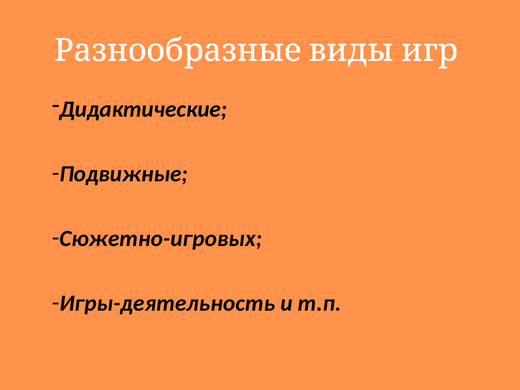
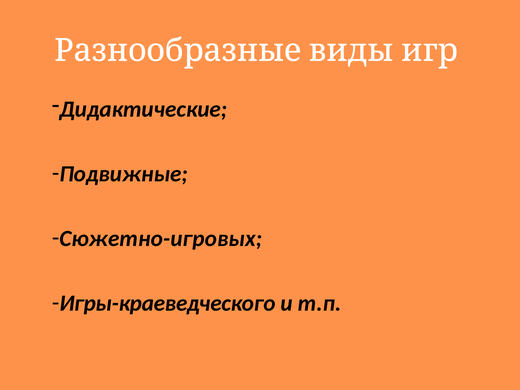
Игры-деятельность: Игры-деятельность -> Игры-краеведческого (167, 303)
